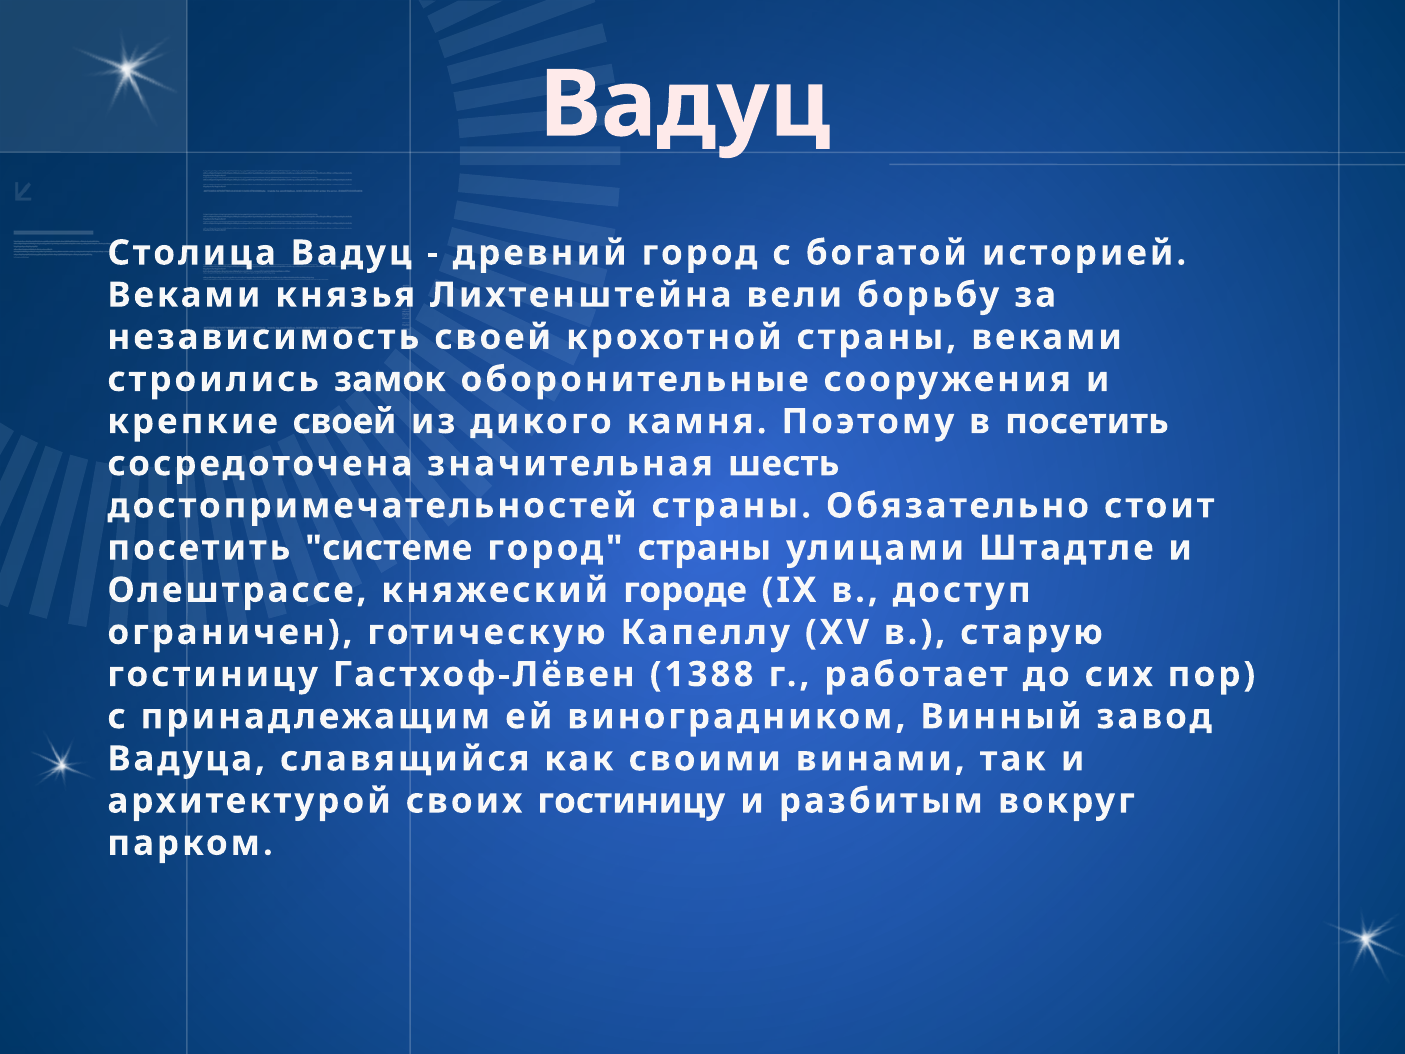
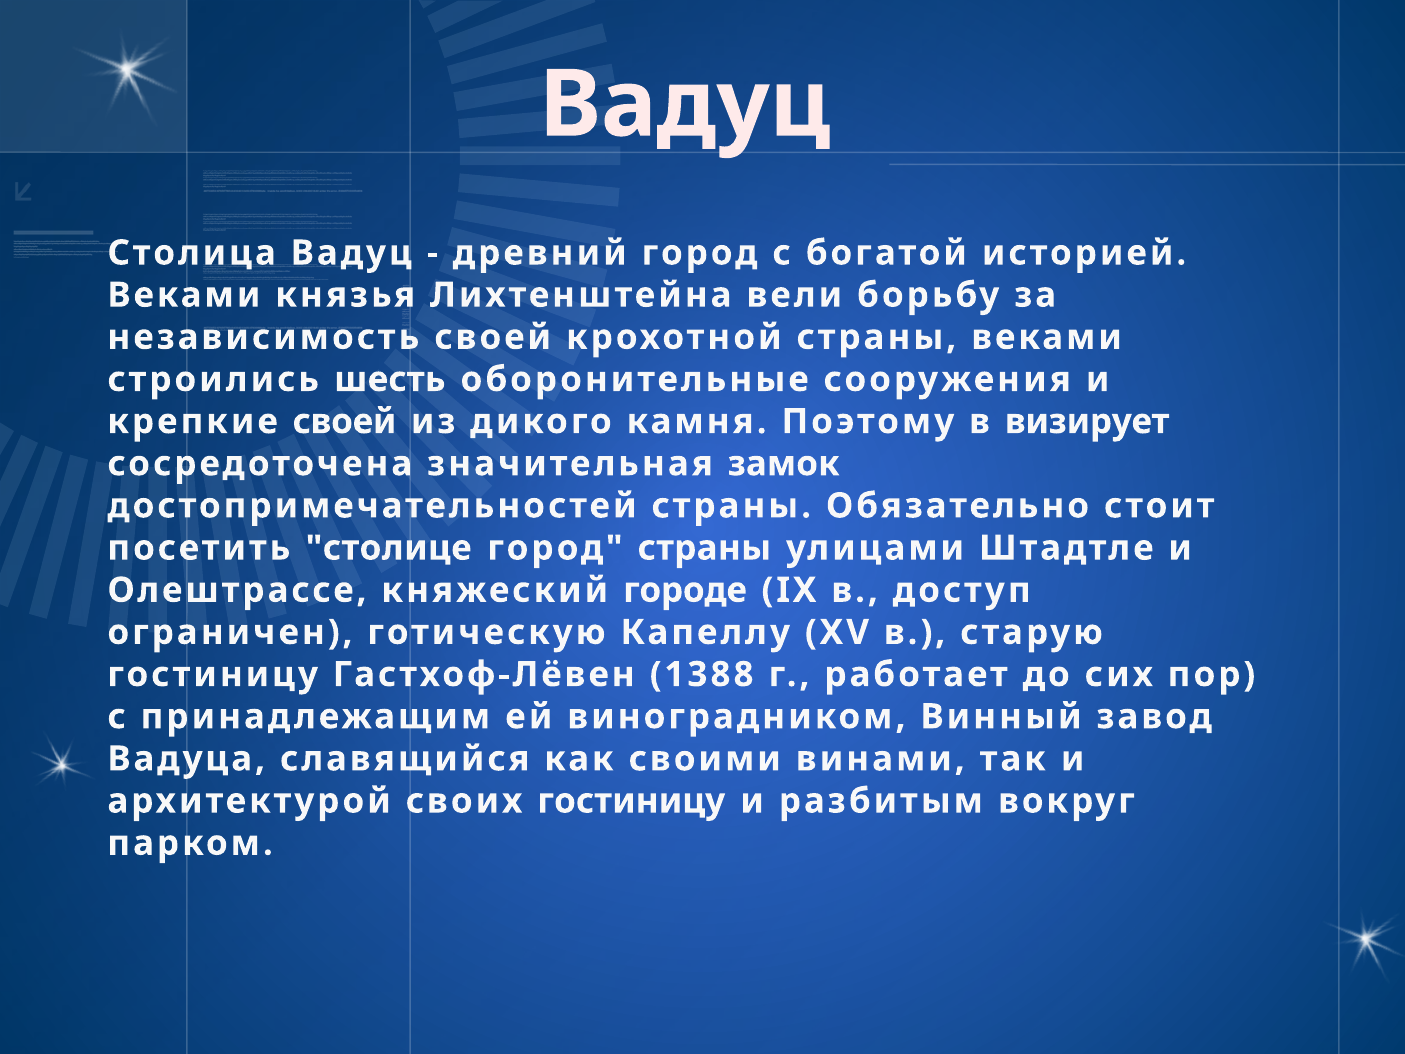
замок: замок -> шесть (390, 379)
в посетить: посетить -> визирует (1087, 421)
шесть: шесть -> замок (784, 464)
системе: системе -> столице (389, 548)
